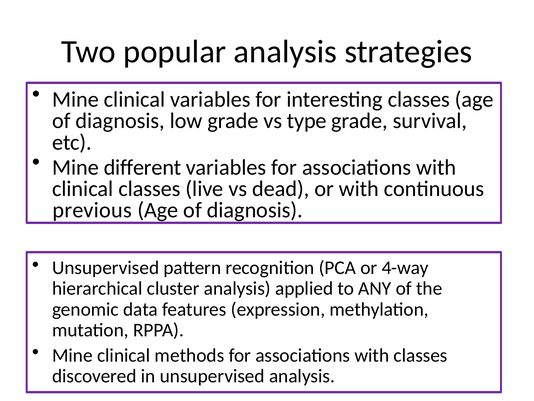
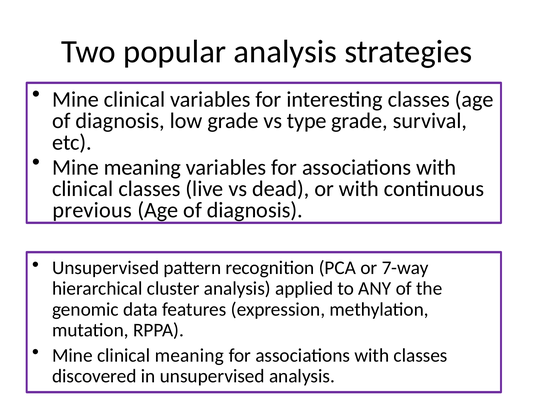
Mine different: different -> meaning (142, 167)
4-way: 4-way -> 7-way (405, 267)
clinical methods: methods -> meaning (189, 355)
